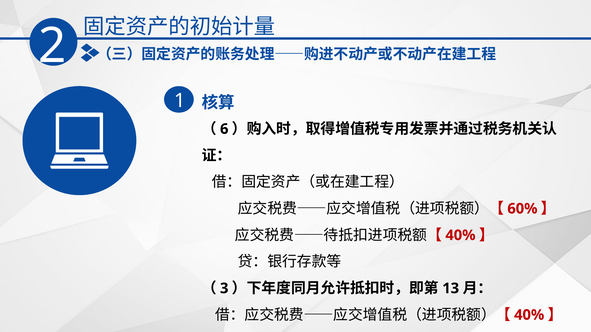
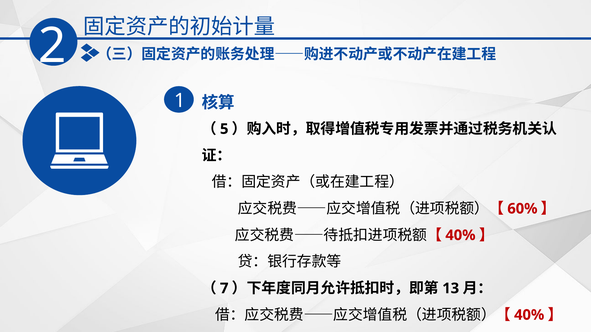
6: 6 -> 5 (224, 129)
3: 3 -> 7 (224, 289)
